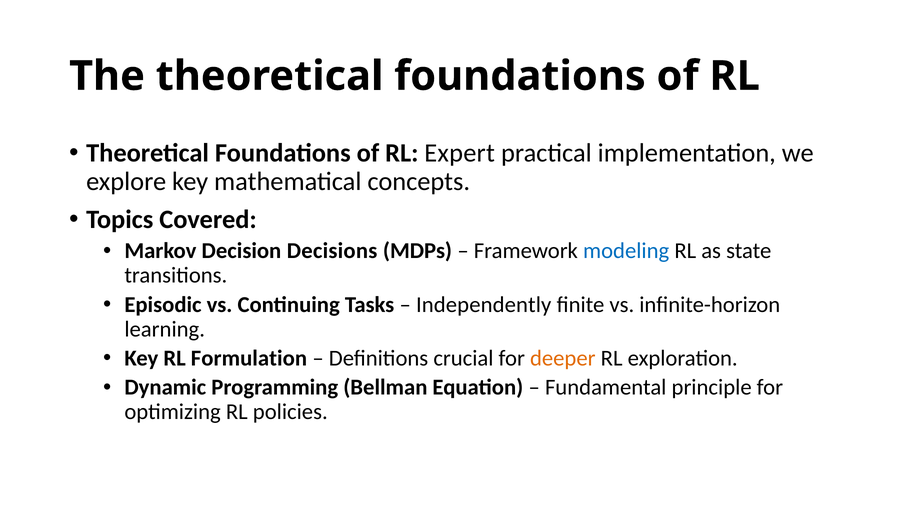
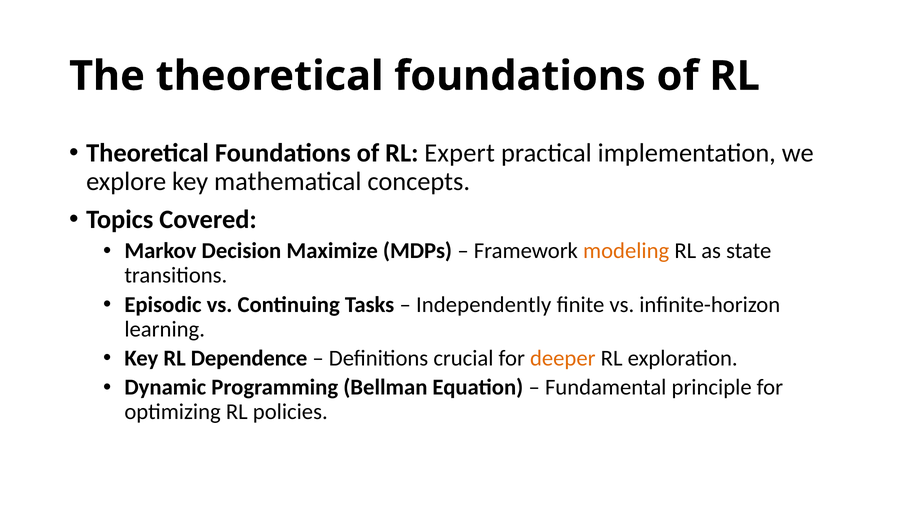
Decisions: Decisions -> Maximize (332, 251)
modeling colour: blue -> orange (626, 251)
Formulation: Formulation -> Dependence (249, 358)
